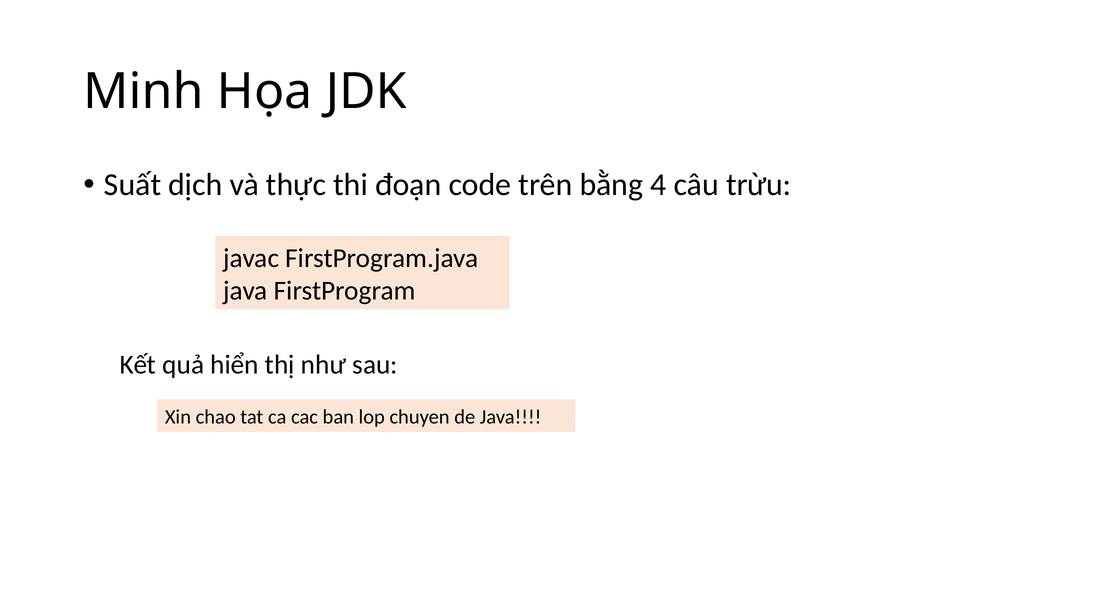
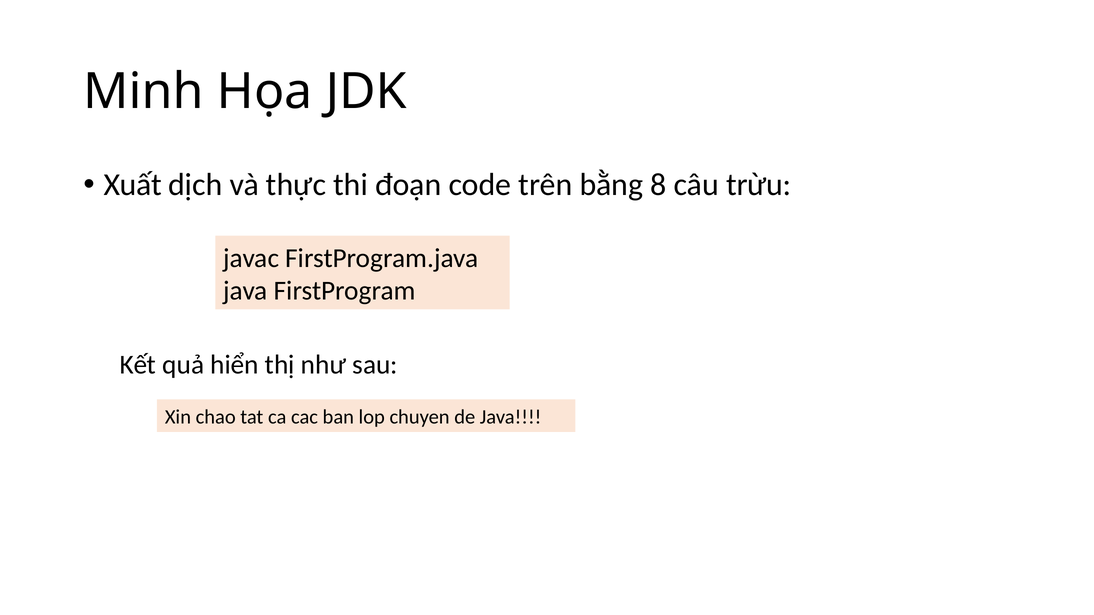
Suất: Suất -> Xuất (133, 185)
4: 4 -> 8 (658, 185)
